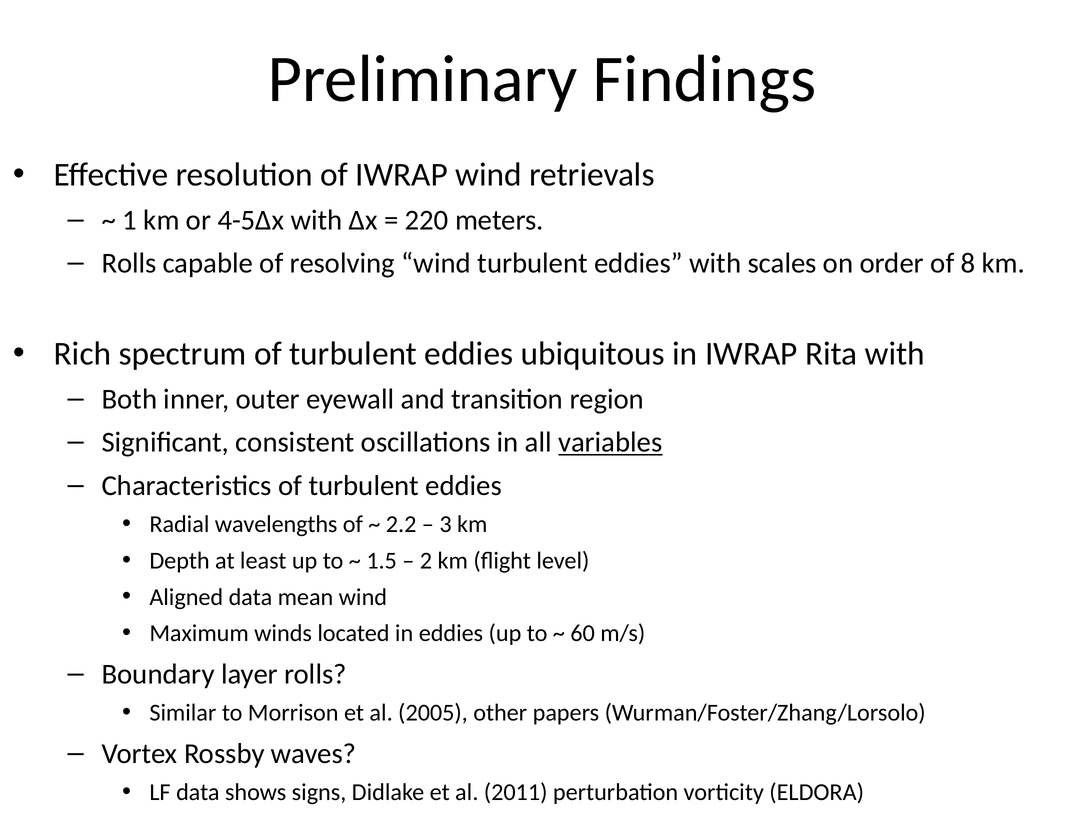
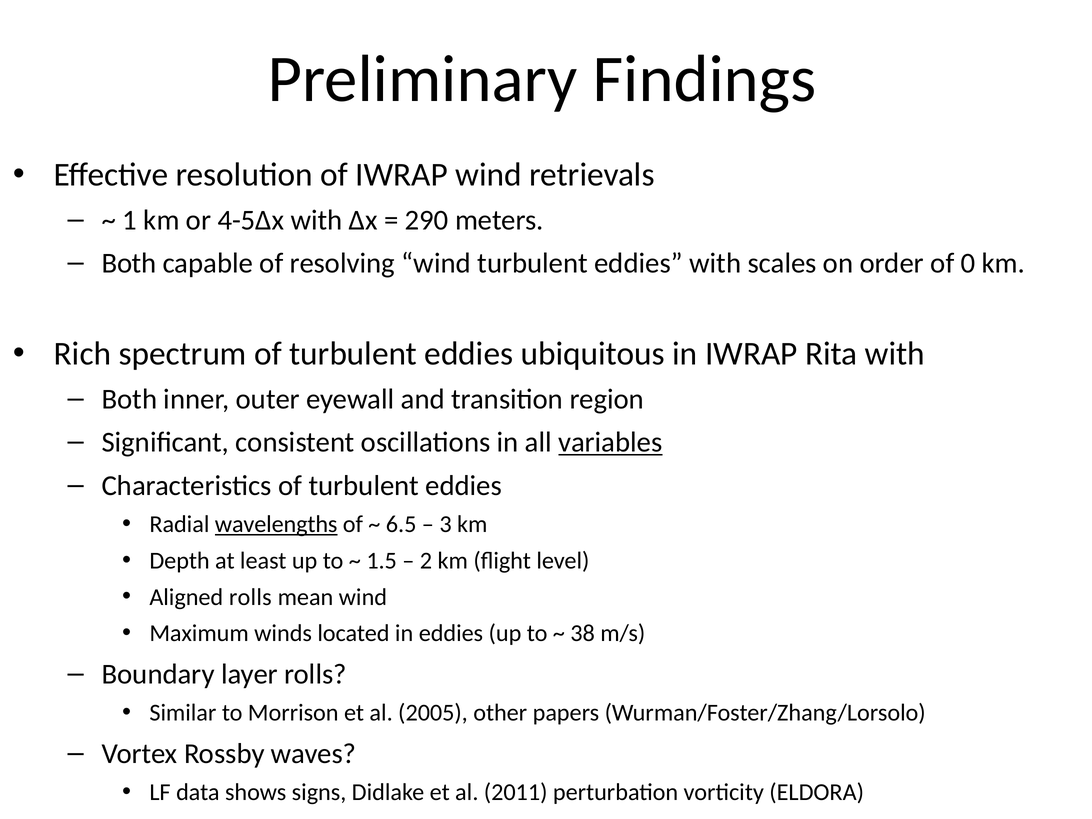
220: 220 -> 290 (427, 220)
Rolls: Rolls -> Both (129, 263)
8: 8 -> 0 (968, 263)
wavelengths underline: none -> present (276, 524)
2.2: 2.2 -> 6.5 (401, 524)
Aligned data: data -> rolls (250, 597)
60: 60 -> 38 (583, 633)
